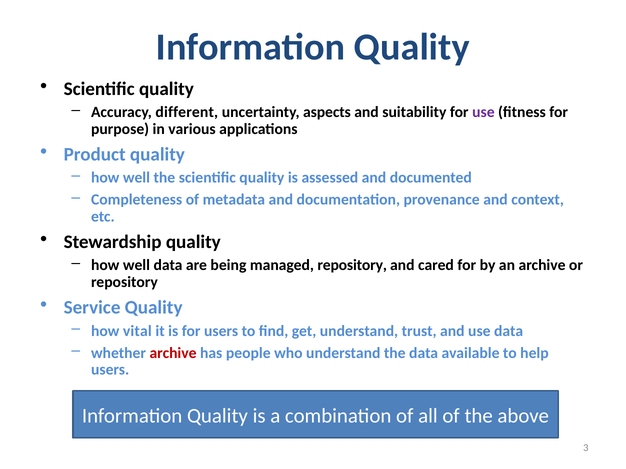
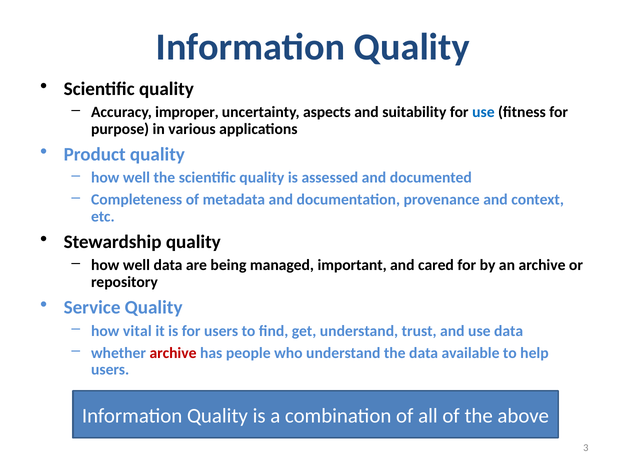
different: different -> improper (187, 112)
use colour: purple -> blue (483, 112)
managed repository: repository -> important (352, 266)
